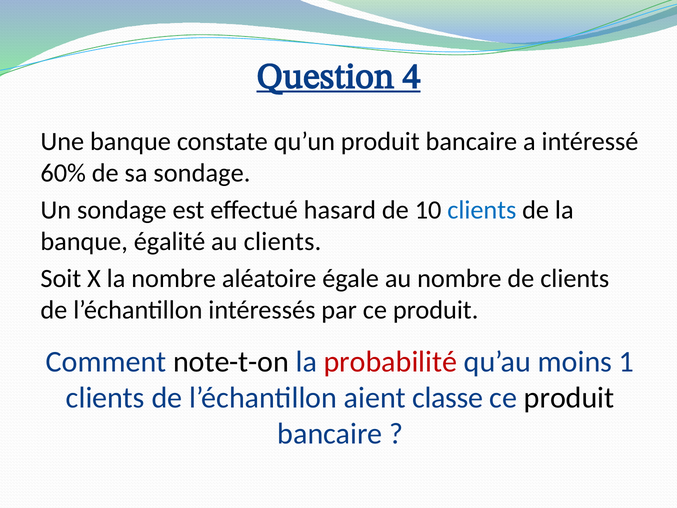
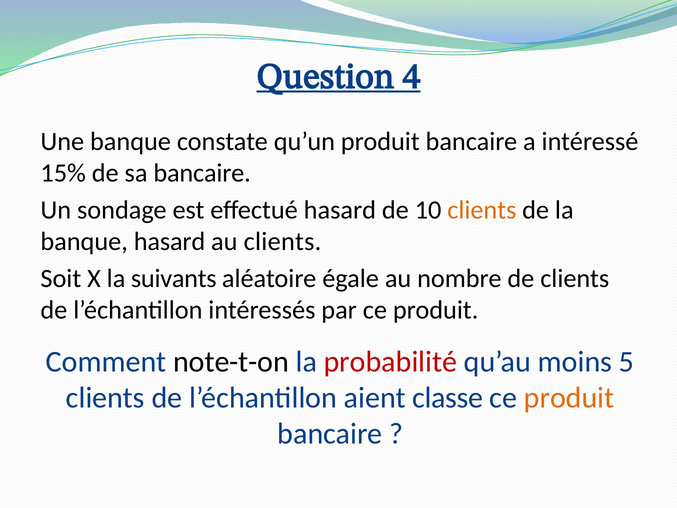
60%: 60% -> 15% (63, 173)
sa sondage: sondage -> bancaire (202, 173)
clients colour: blue -> orange (482, 210)
banque égalité: égalité -> hasard (170, 242)
la nombre: nombre -> suivants (174, 279)
1: 1 -> 5 (627, 362)
produit colour: black -> orange (569, 398)
